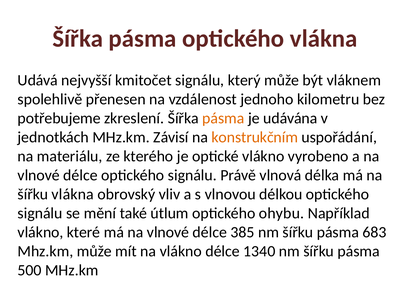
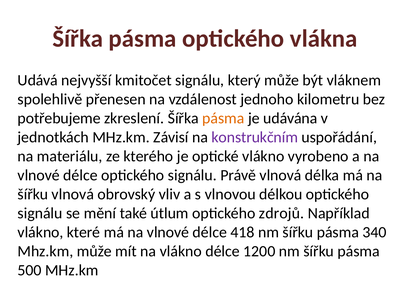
konstrukčním colour: orange -> purple (255, 137)
šířku vlákna: vlákna -> vlnová (73, 194)
ohybu: ohybu -> zdrojů (282, 213)
385: 385 -> 418 (243, 232)
683: 683 -> 340 (375, 232)
1340: 1340 -> 1200 (259, 251)
